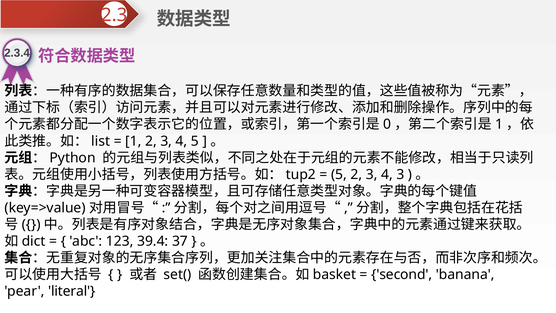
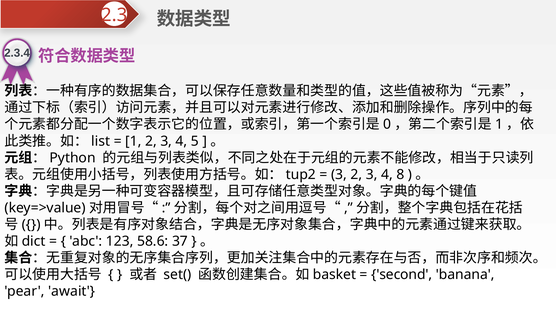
5: 5 -> 3 (339, 174)
4 3: 3 -> 8 (400, 174)
39.4: 39.4 -> 58.6 (153, 241)
literal: literal -> await (72, 291)
